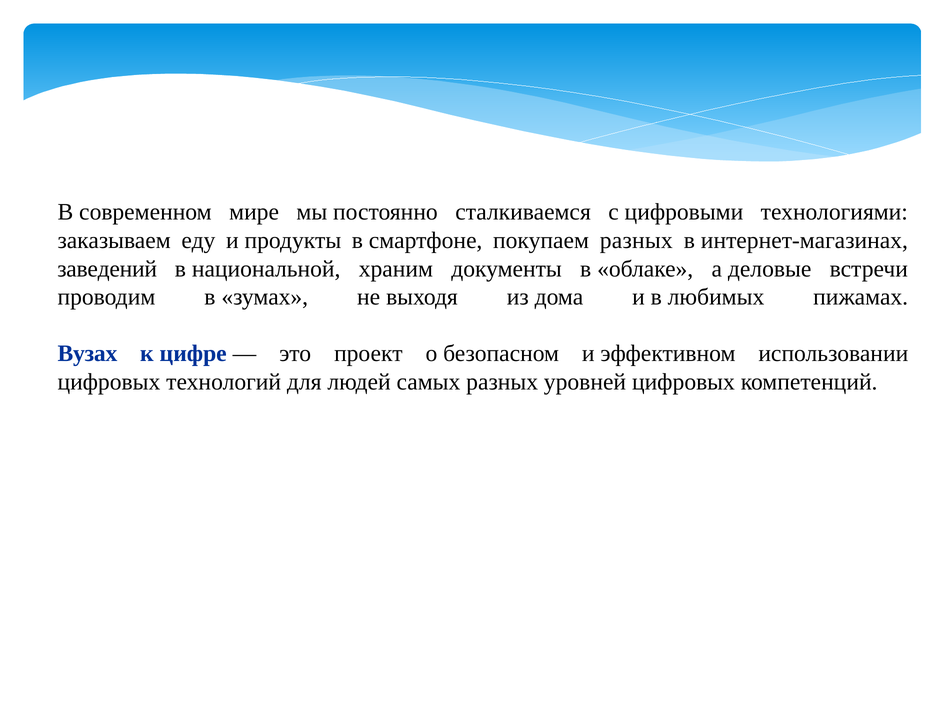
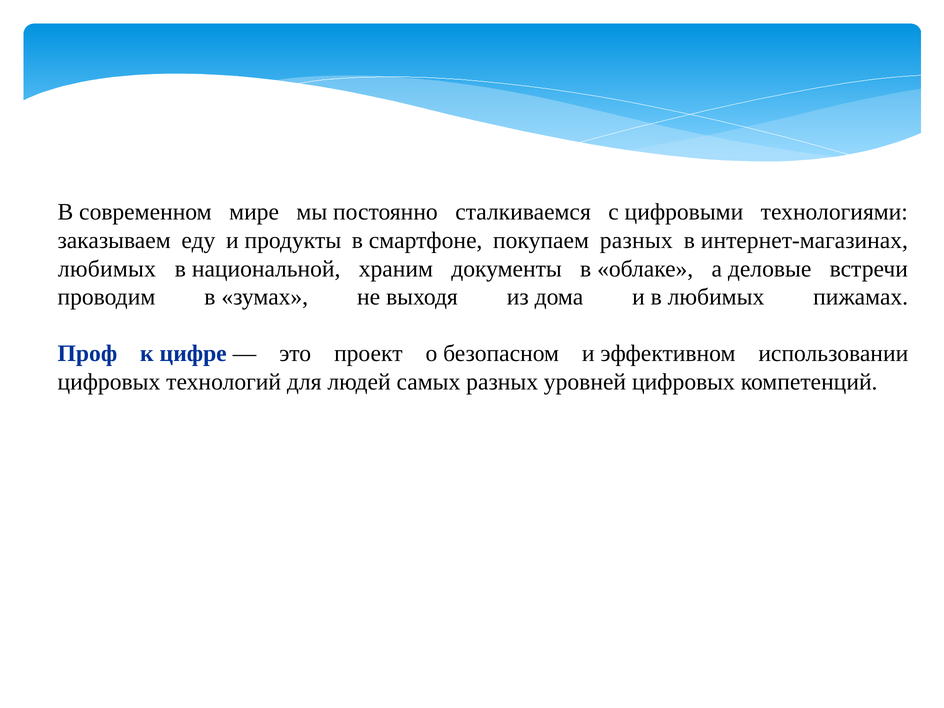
заведений: заведений -> любимых (107, 269)
Вузах: Вузах -> Проф (87, 354)
